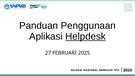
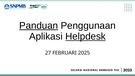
Panduan underline: none -> present (39, 26)
